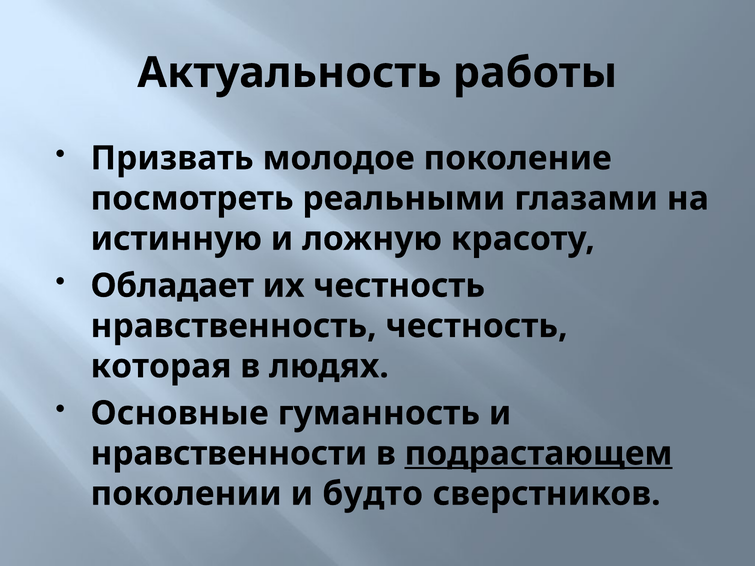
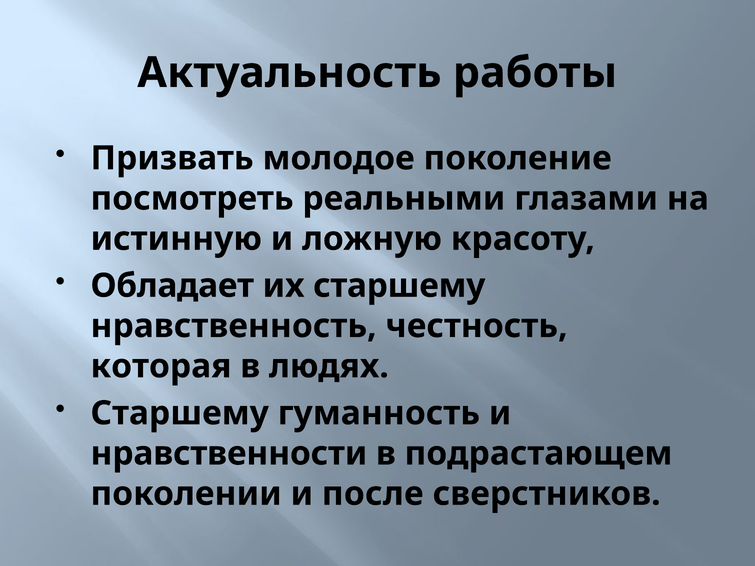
их честность: честность -> старшему (399, 286)
Основные: Основные -> Старшему (180, 413)
подрастающем underline: present -> none (539, 454)
будто: будто -> после (373, 494)
